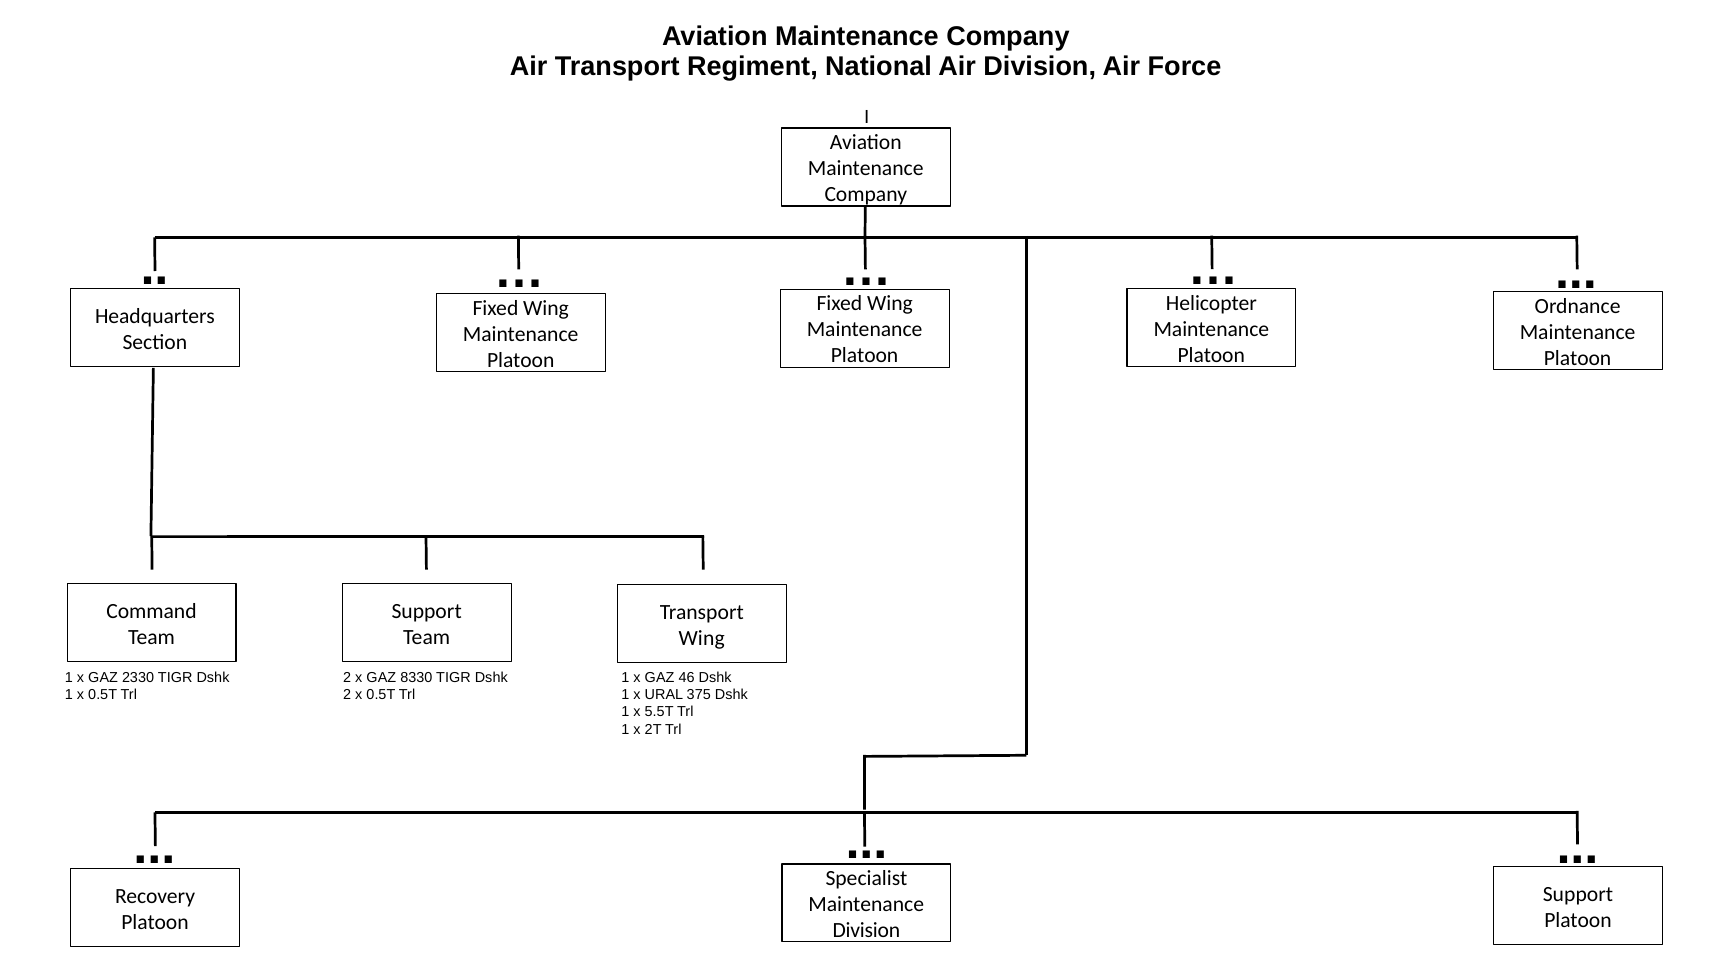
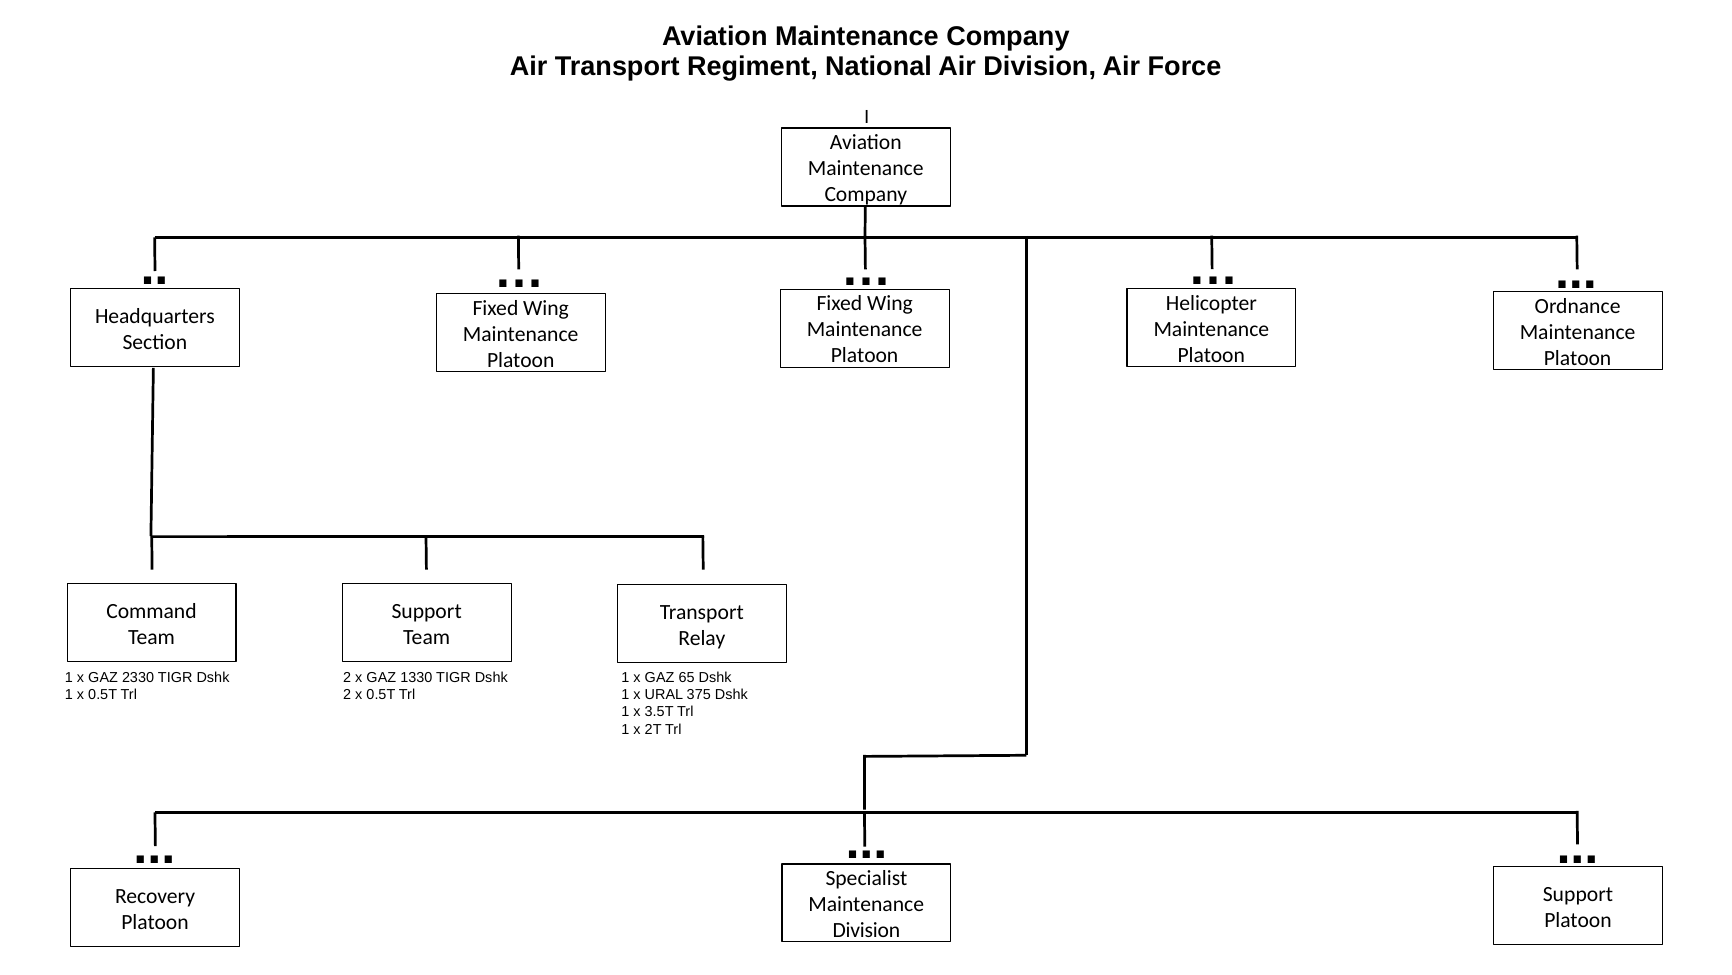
Wing: Wing -> Relay (702, 637)
8330: 8330 -> 1330 (416, 677)
46: 46 -> 65 (687, 677)
5.5T: 5.5T -> 3.5T (659, 712)
